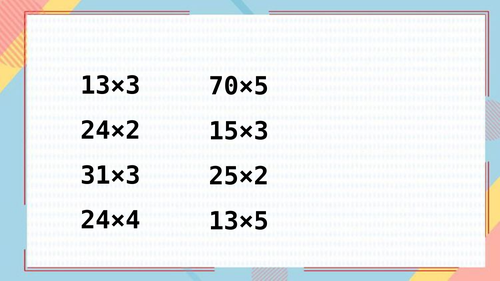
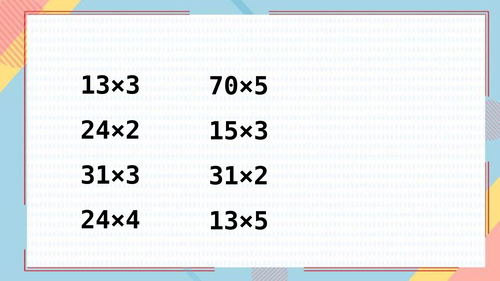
25×2: 25×2 -> 31×2 (239, 176)
